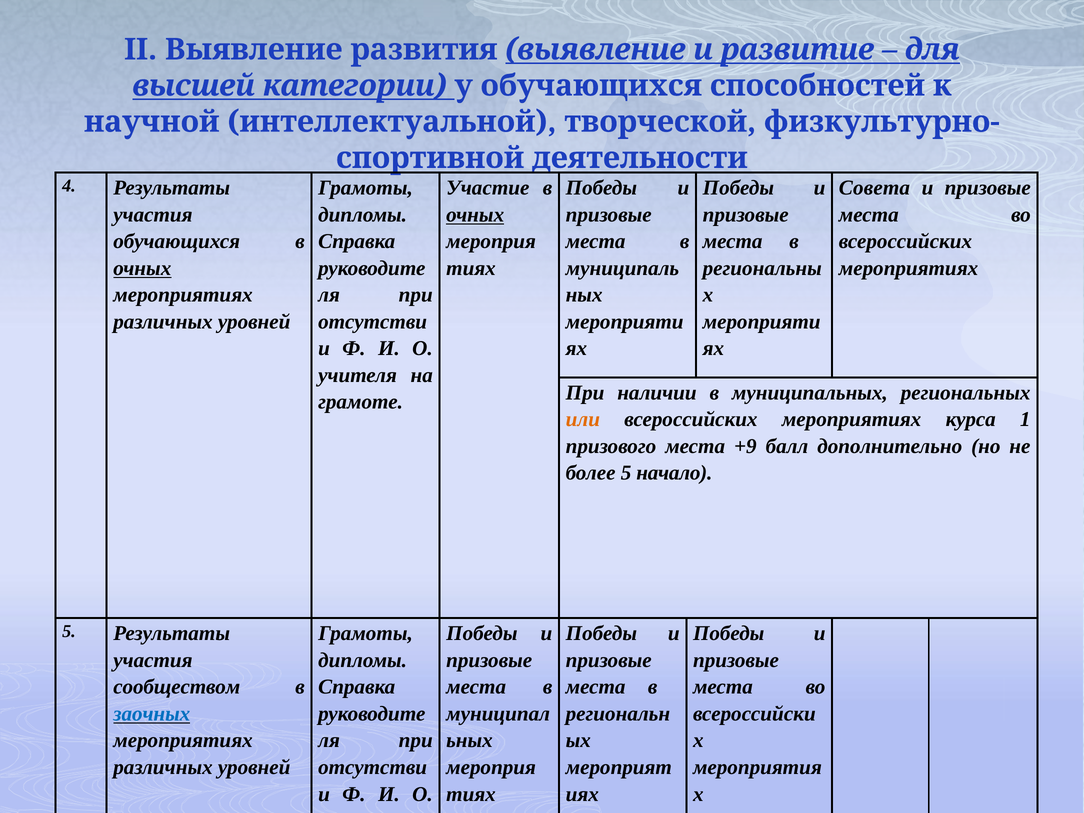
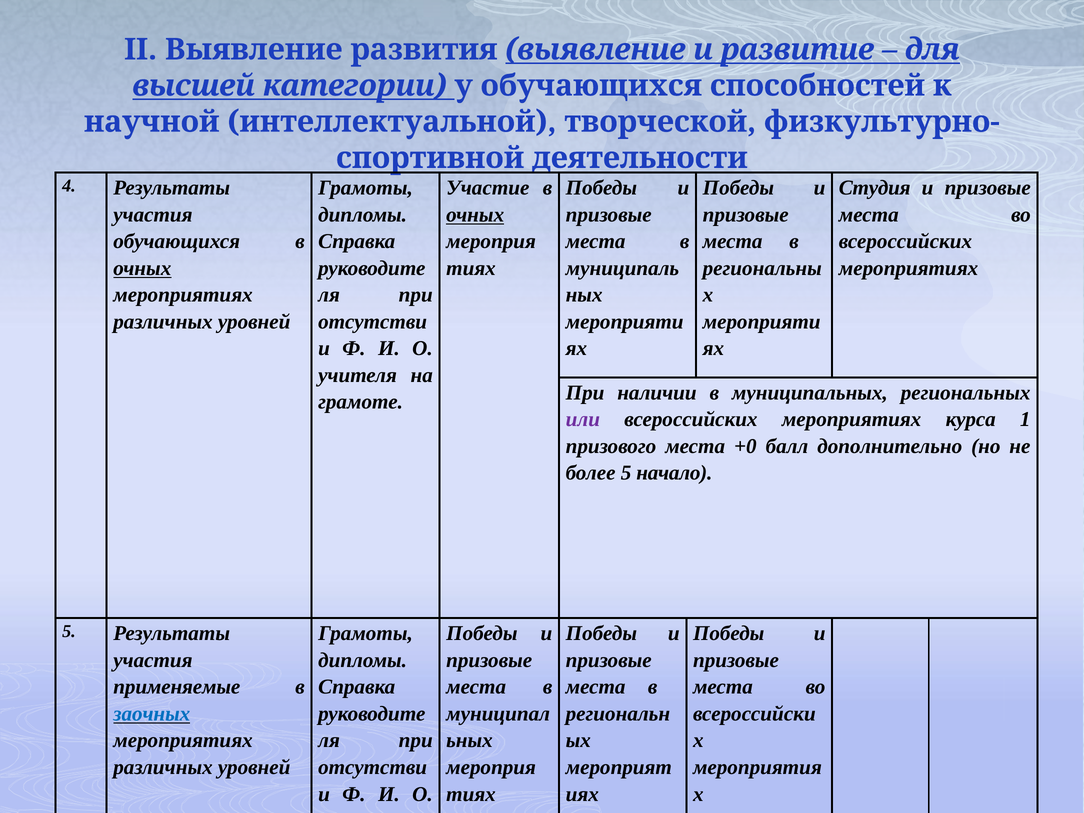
Совета: Совета -> Студия (875, 188)
или colour: orange -> purple (583, 419)
+9: +9 -> +0 (745, 446)
сообществом: сообществом -> применяемые (177, 687)
